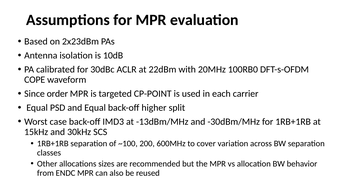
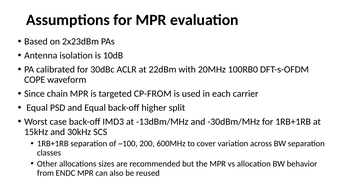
order: order -> chain (57, 94)
CP-POINT: CP-POINT -> CP-FROM (153, 94)
